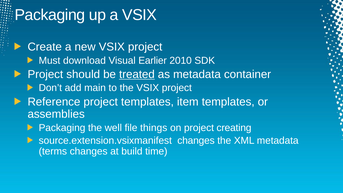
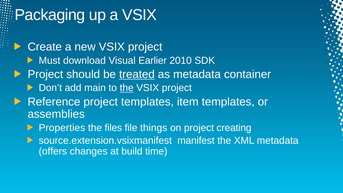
the underline: none -> present (127, 88)
Packaging: Packaging -> Properties (62, 128)
well: well -> files (113, 128)
source.extension.vsixmanifest changes: changes -> manifest (196, 141)
terms: terms -> offers (53, 151)
